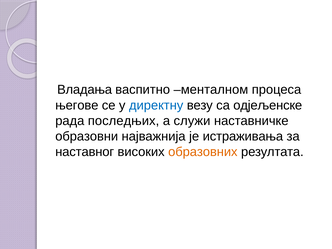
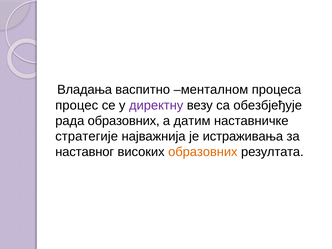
његове: његове -> процес (77, 105)
директну colour: blue -> purple (156, 105)
одјељенске: одјељенске -> обезбјеђује (268, 105)
рада последњих: последњих -> образовних (124, 121)
служи: служи -> датим (192, 121)
образовни: образовни -> стратегије (87, 136)
